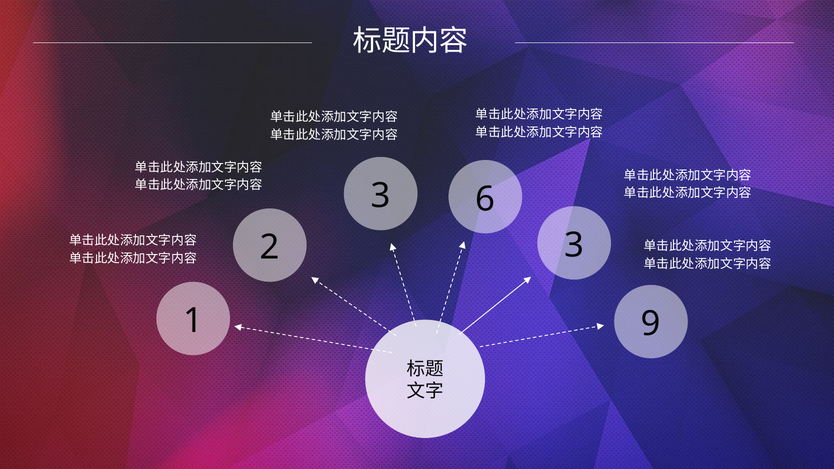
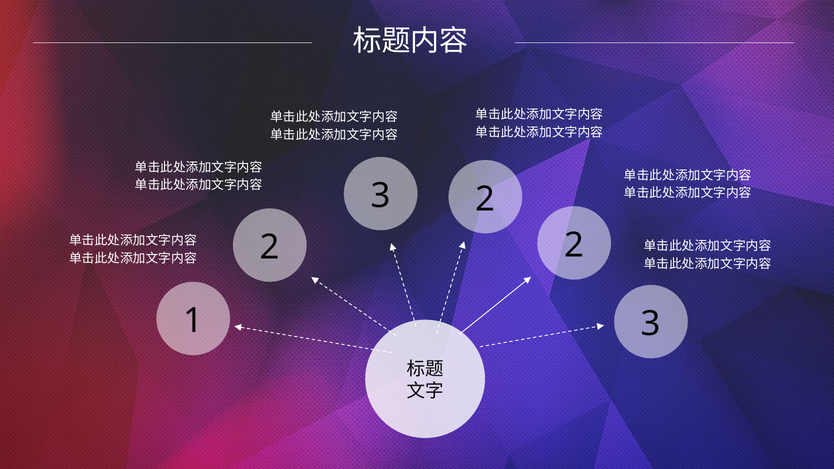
6: 6 -> 2 (485, 199)
2 3: 3 -> 2 (574, 245)
1 9: 9 -> 3 (651, 324)
